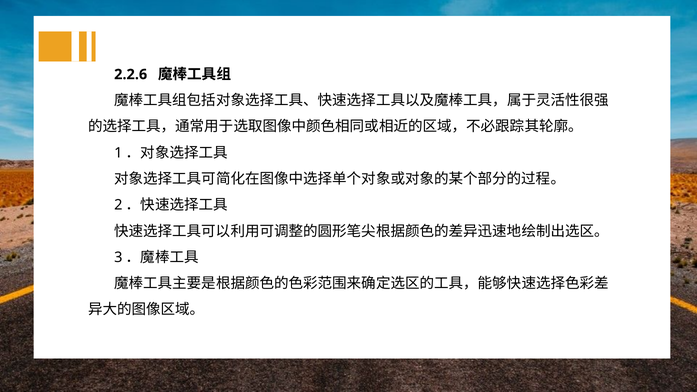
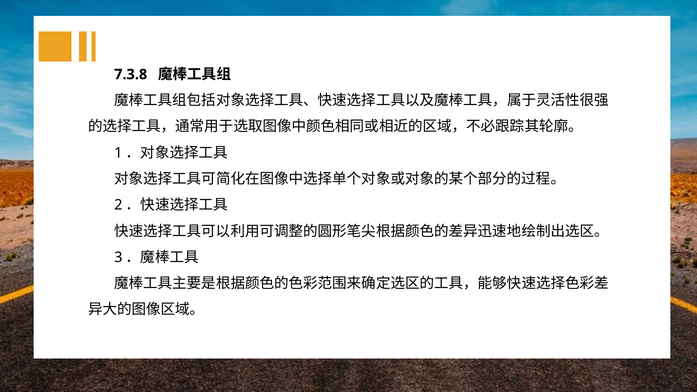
2.2.6: 2.2.6 -> 7.3.8 (131, 74)
